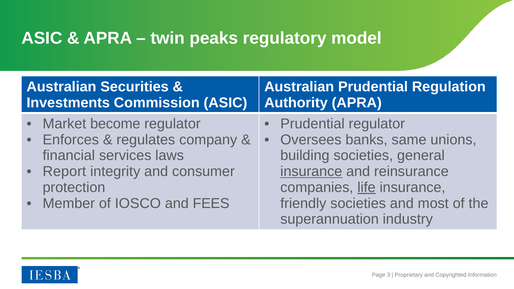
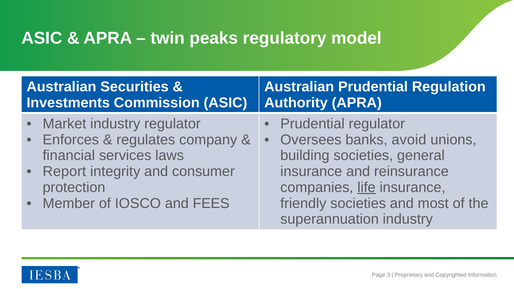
Market become: become -> industry (115, 124)
same: same -> avoid (409, 140)
insurance underline: present -> none (311, 172)
